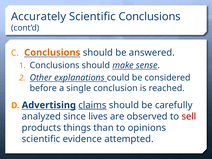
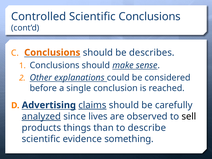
Accurately: Accurately -> Controlled (39, 16)
answered: answered -> describes (152, 53)
analyzed underline: none -> present (41, 116)
sell colour: red -> black (189, 116)
opinions: opinions -> describe (147, 128)
attempted: attempted -> something (129, 139)
